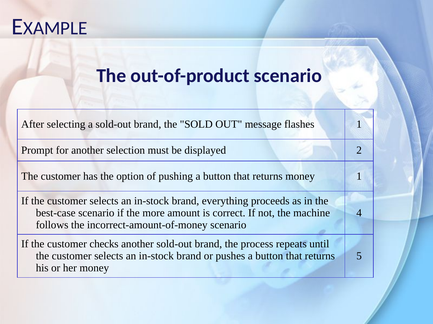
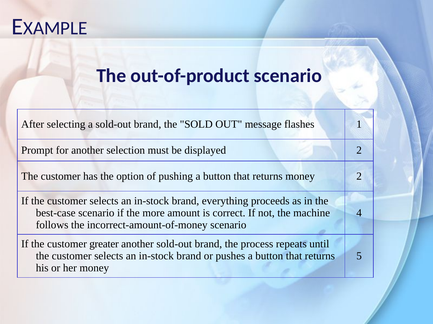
money 1: 1 -> 2 (359, 176)
checks: checks -> greater (104, 244)
